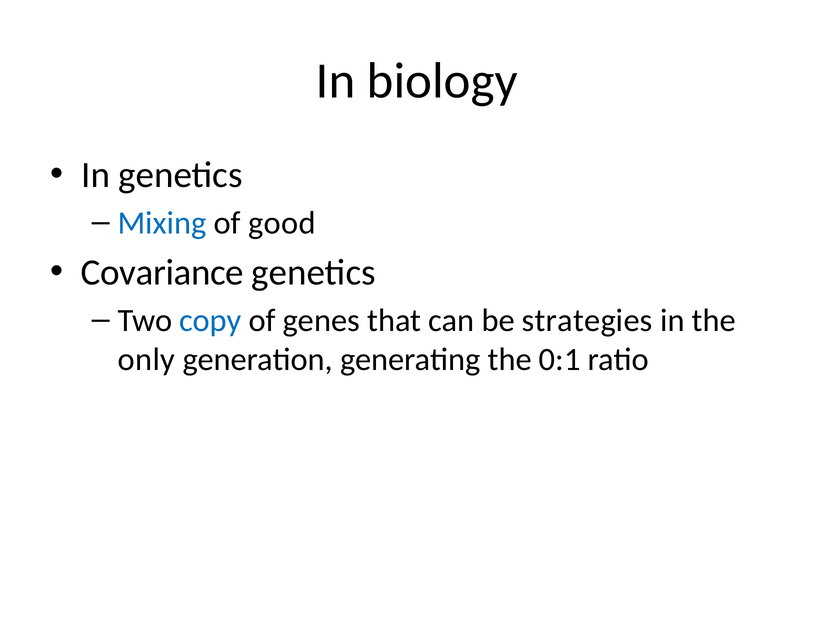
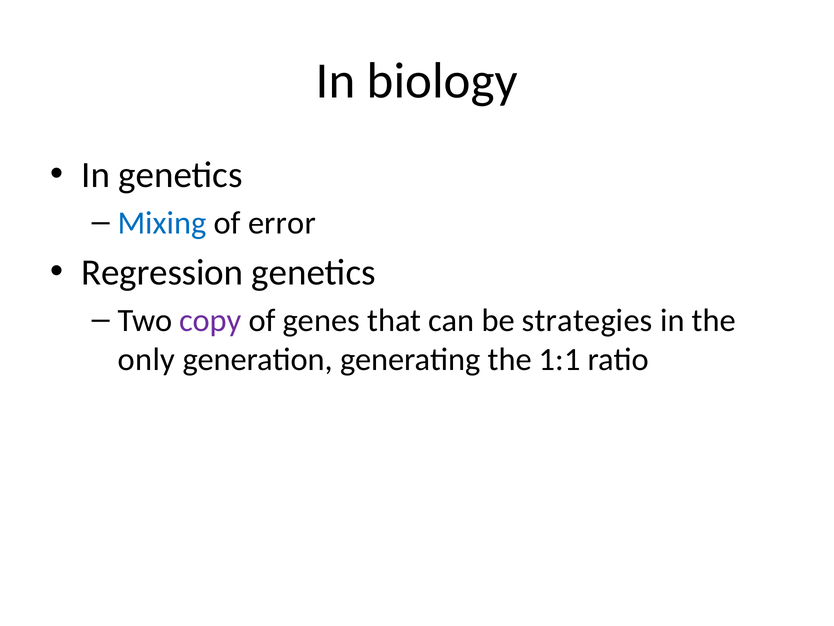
good: good -> error (282, 223)
Covariance: Covariance -> Regression (162, 272)
copy colour: blue -> purple (210, 320)
0:1: 0:1 -> 1:1 (560, 359)
